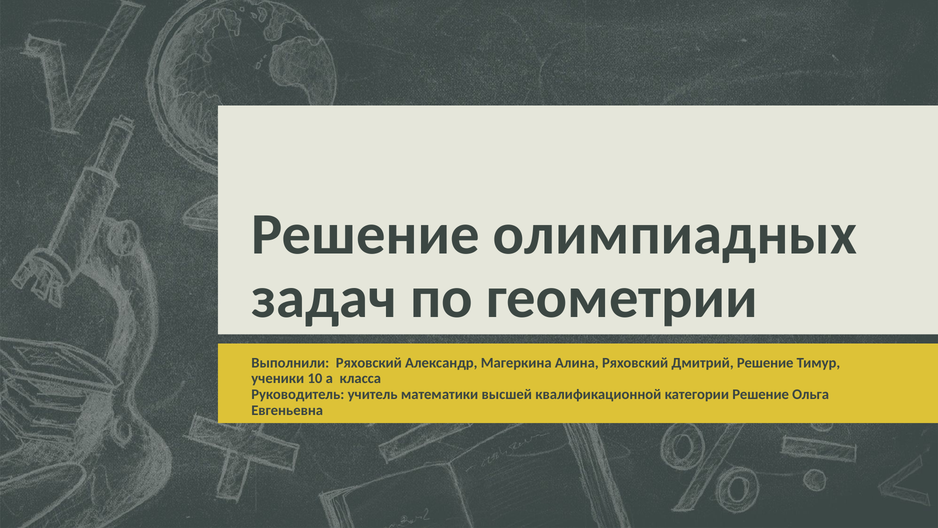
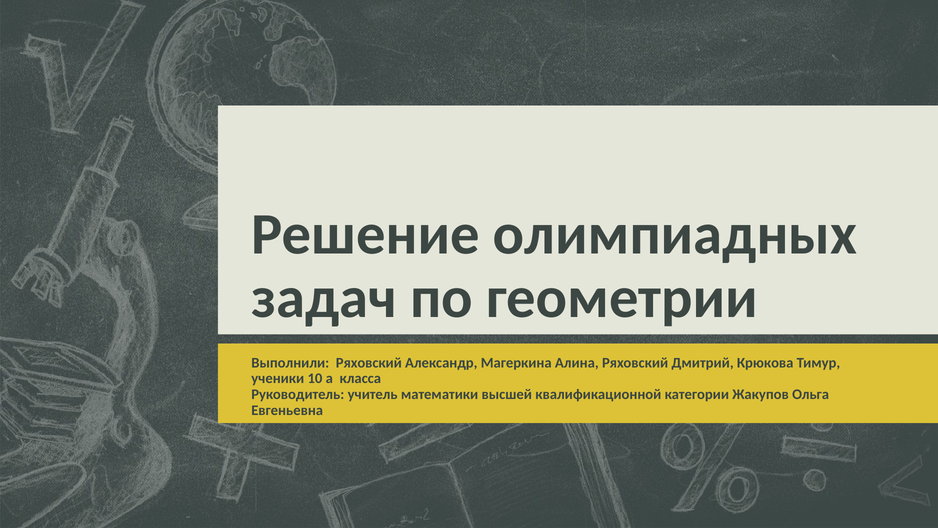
Дмитрий Решение: Решение -> Крюкова (765, 363)
категории Решение: Решение -> Жакупов (761, 394)
